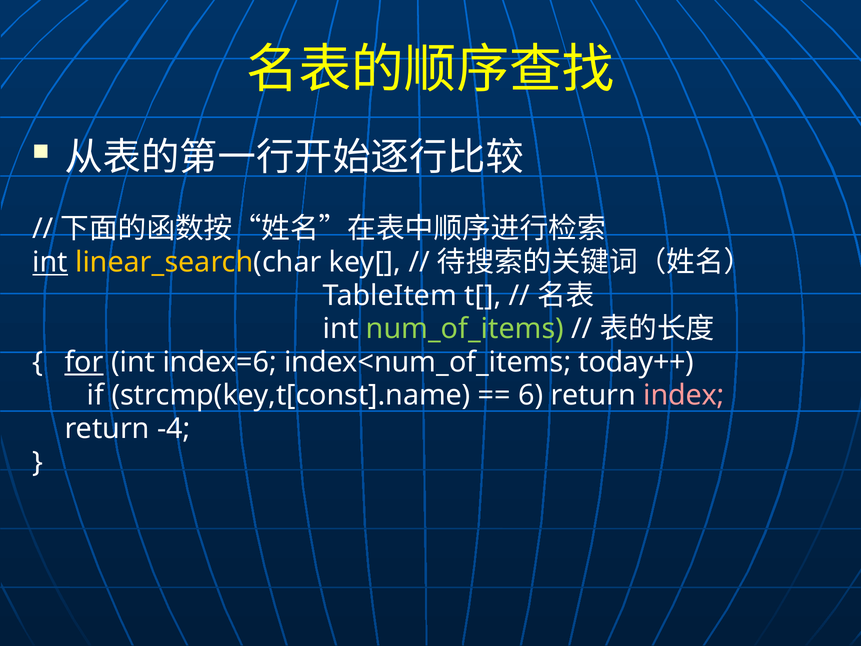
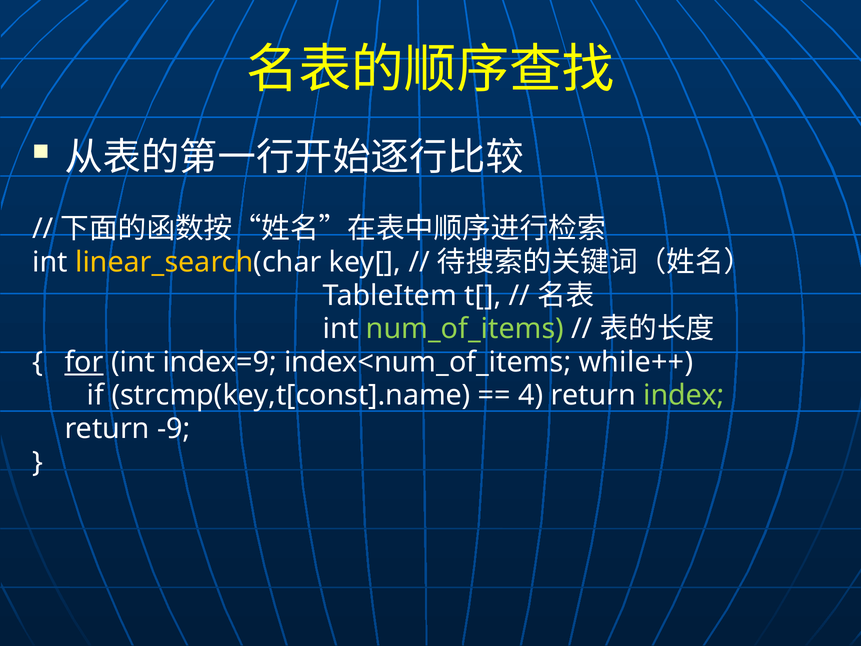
int underline: present -> none (50, 262)
index=6: index=6 -> index=9 (220, 362)
today++: today++ -> while++ (636, 362)
6: 6 -> 4 (531, 395)
index colour: pink -> light green (684, 395)
-4: -4 -> -9 (174, 429)
